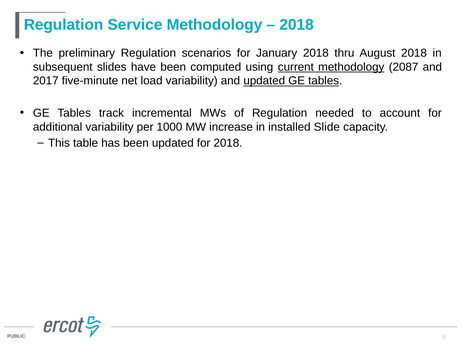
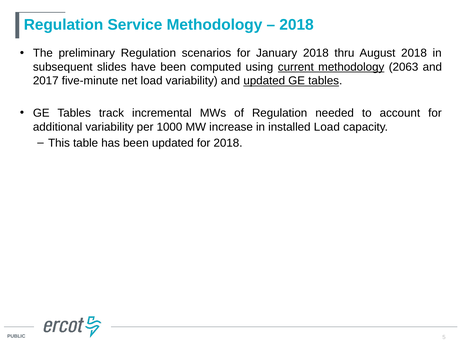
2087: 2087 -> 2063 (404, 67)
installed Slide: Slide -> Load (327, 127)
